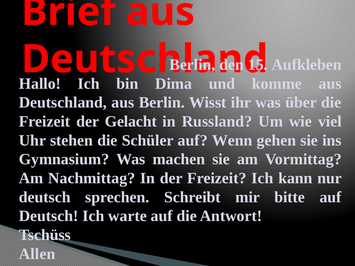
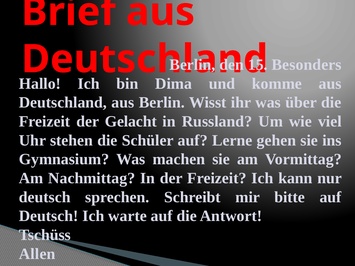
Aufkleben: Aufkleben -> Besonders (307, 65)
Wenn: Wenn -> Lerne (232, 140)
